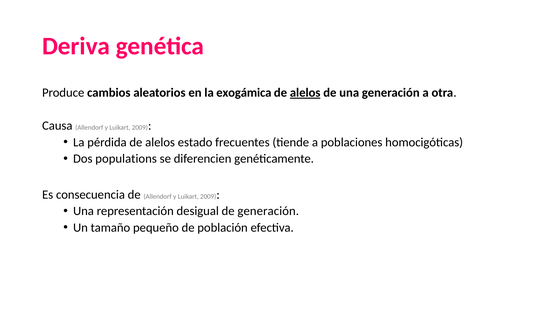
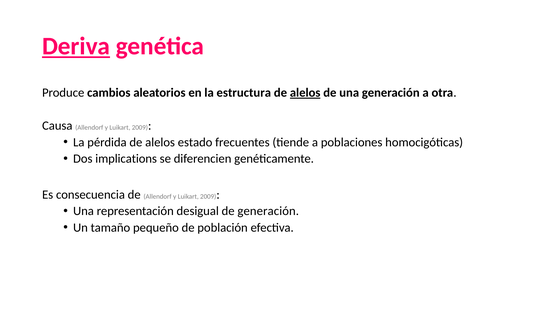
Deriva underline: none -> present (76, 46)
exogámica: exogámica -> estructura (244, 93)
populations: populations -> implications (126, 159)
